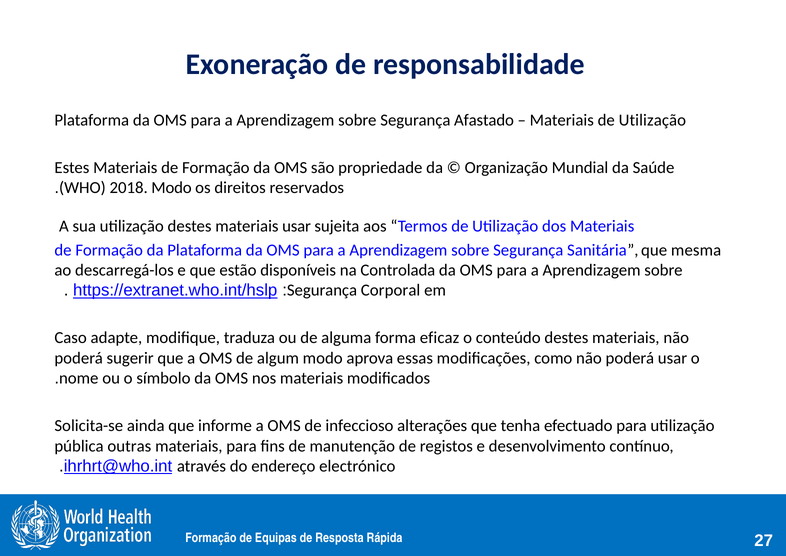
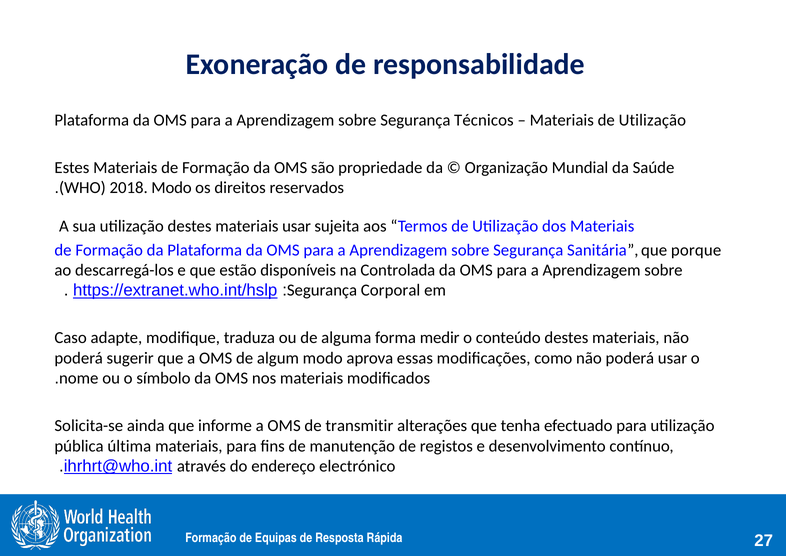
Afastado: Afastado -> Técnicos (484, 120)
mesma: mesma -> porque (696, 250)
eficaz: eficaz -> medir (440, 338)
infeccioso: infeccioso -> transmitir (359, 426)
outras: outras -> última (129, 446)
